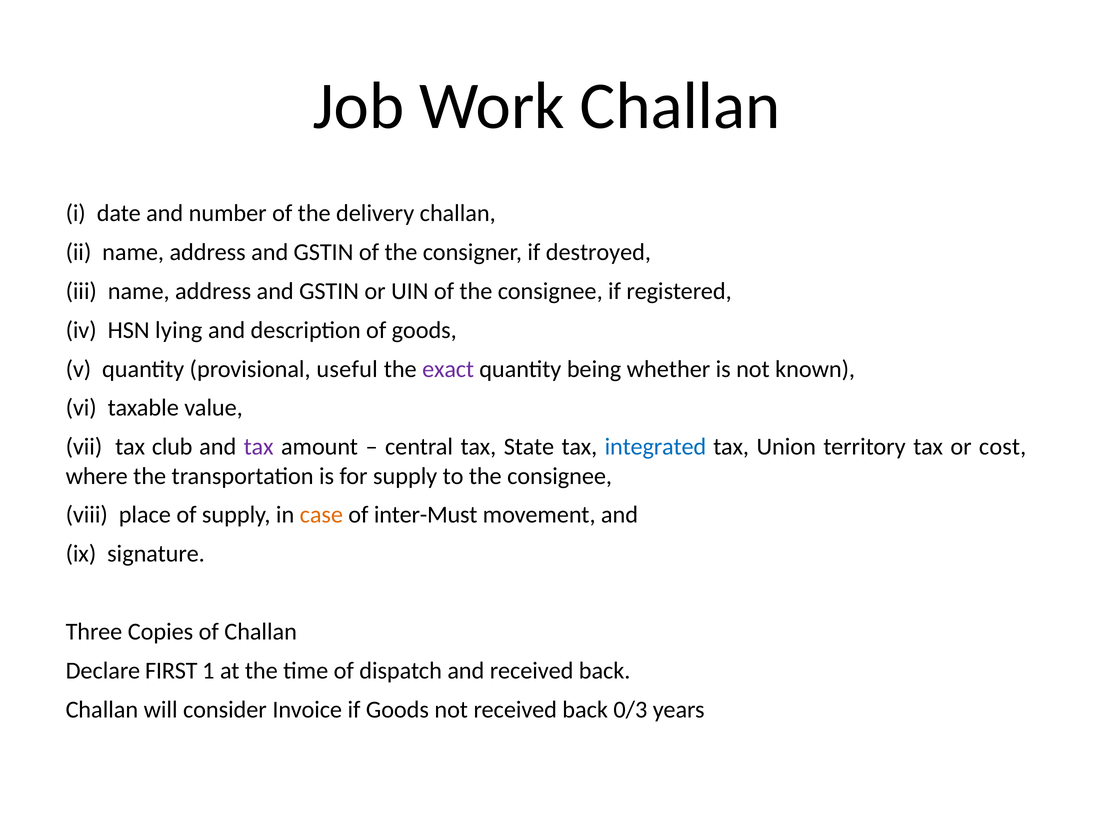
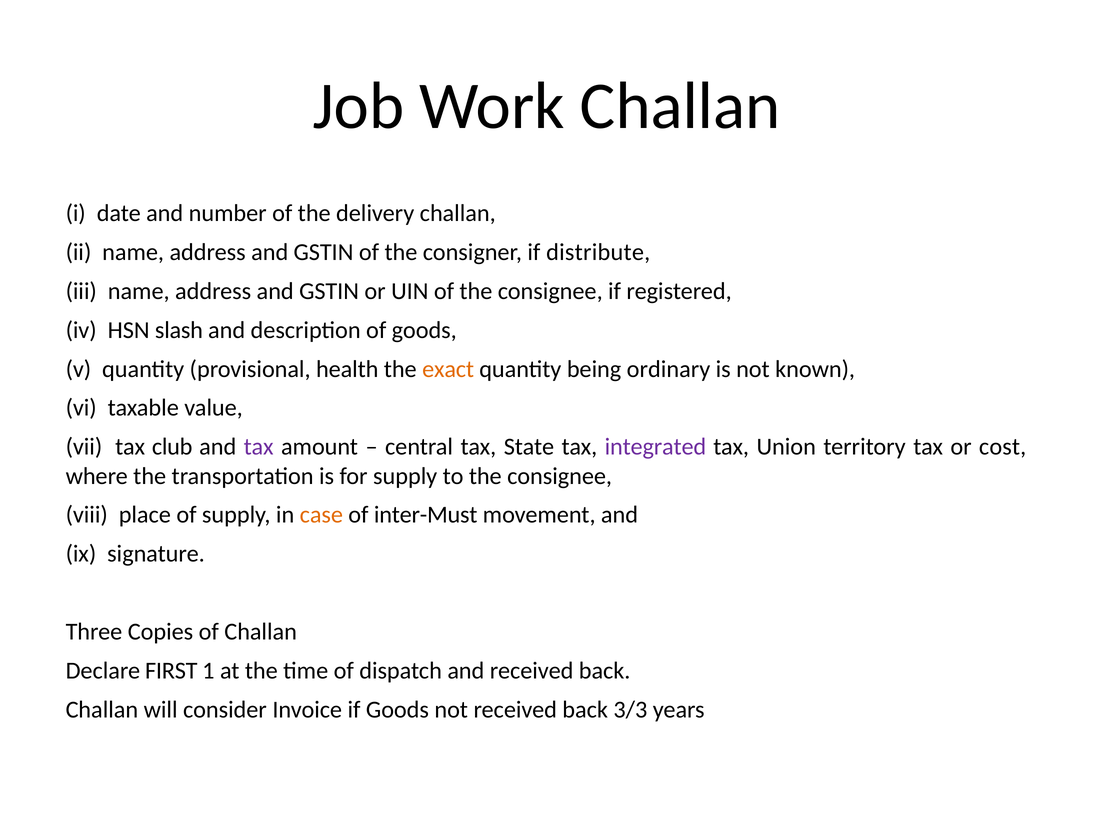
destroyed: destroyed -> distribute (598, 252)
lying: lying -> slash (179, 330)
useful: useful -> health (347, 369)
exact colour: purple -> orange (448, 369)
whether: whether -> ordinary (669, 369)
integrated colour: blue -> purple (655, 447)
0/3: 0/3 -> 3/3 (630, 709)
